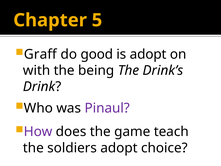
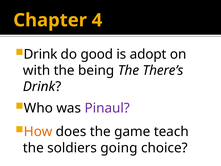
5: 5 -> 4 (97, 20)
Graff: Graff -> Drink (41, 54)
Drink’s: Drink’s -> There’s (163, 70)
How colour: purple -> orange (38, 131)
soldiers adopt: adopt -> going (119, 148)
